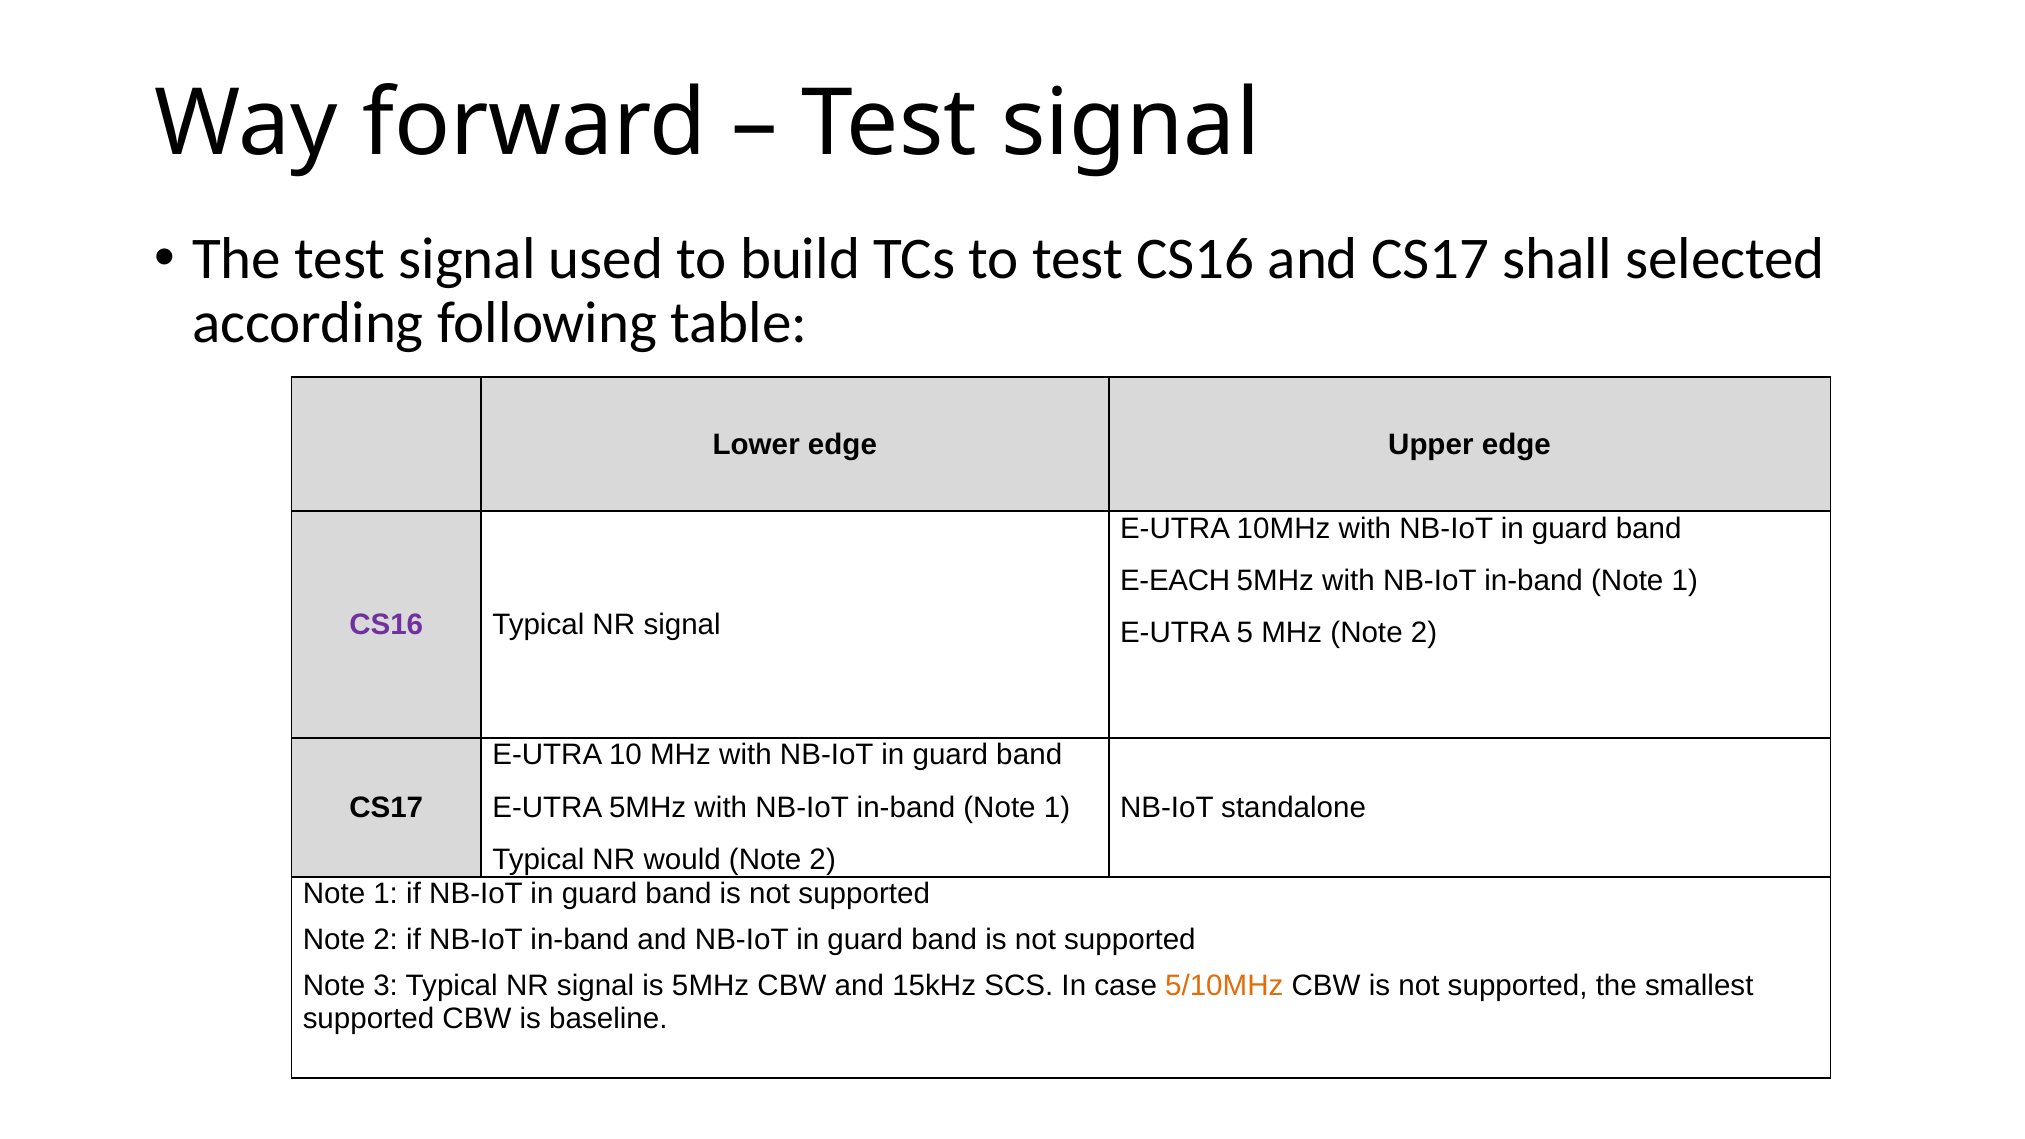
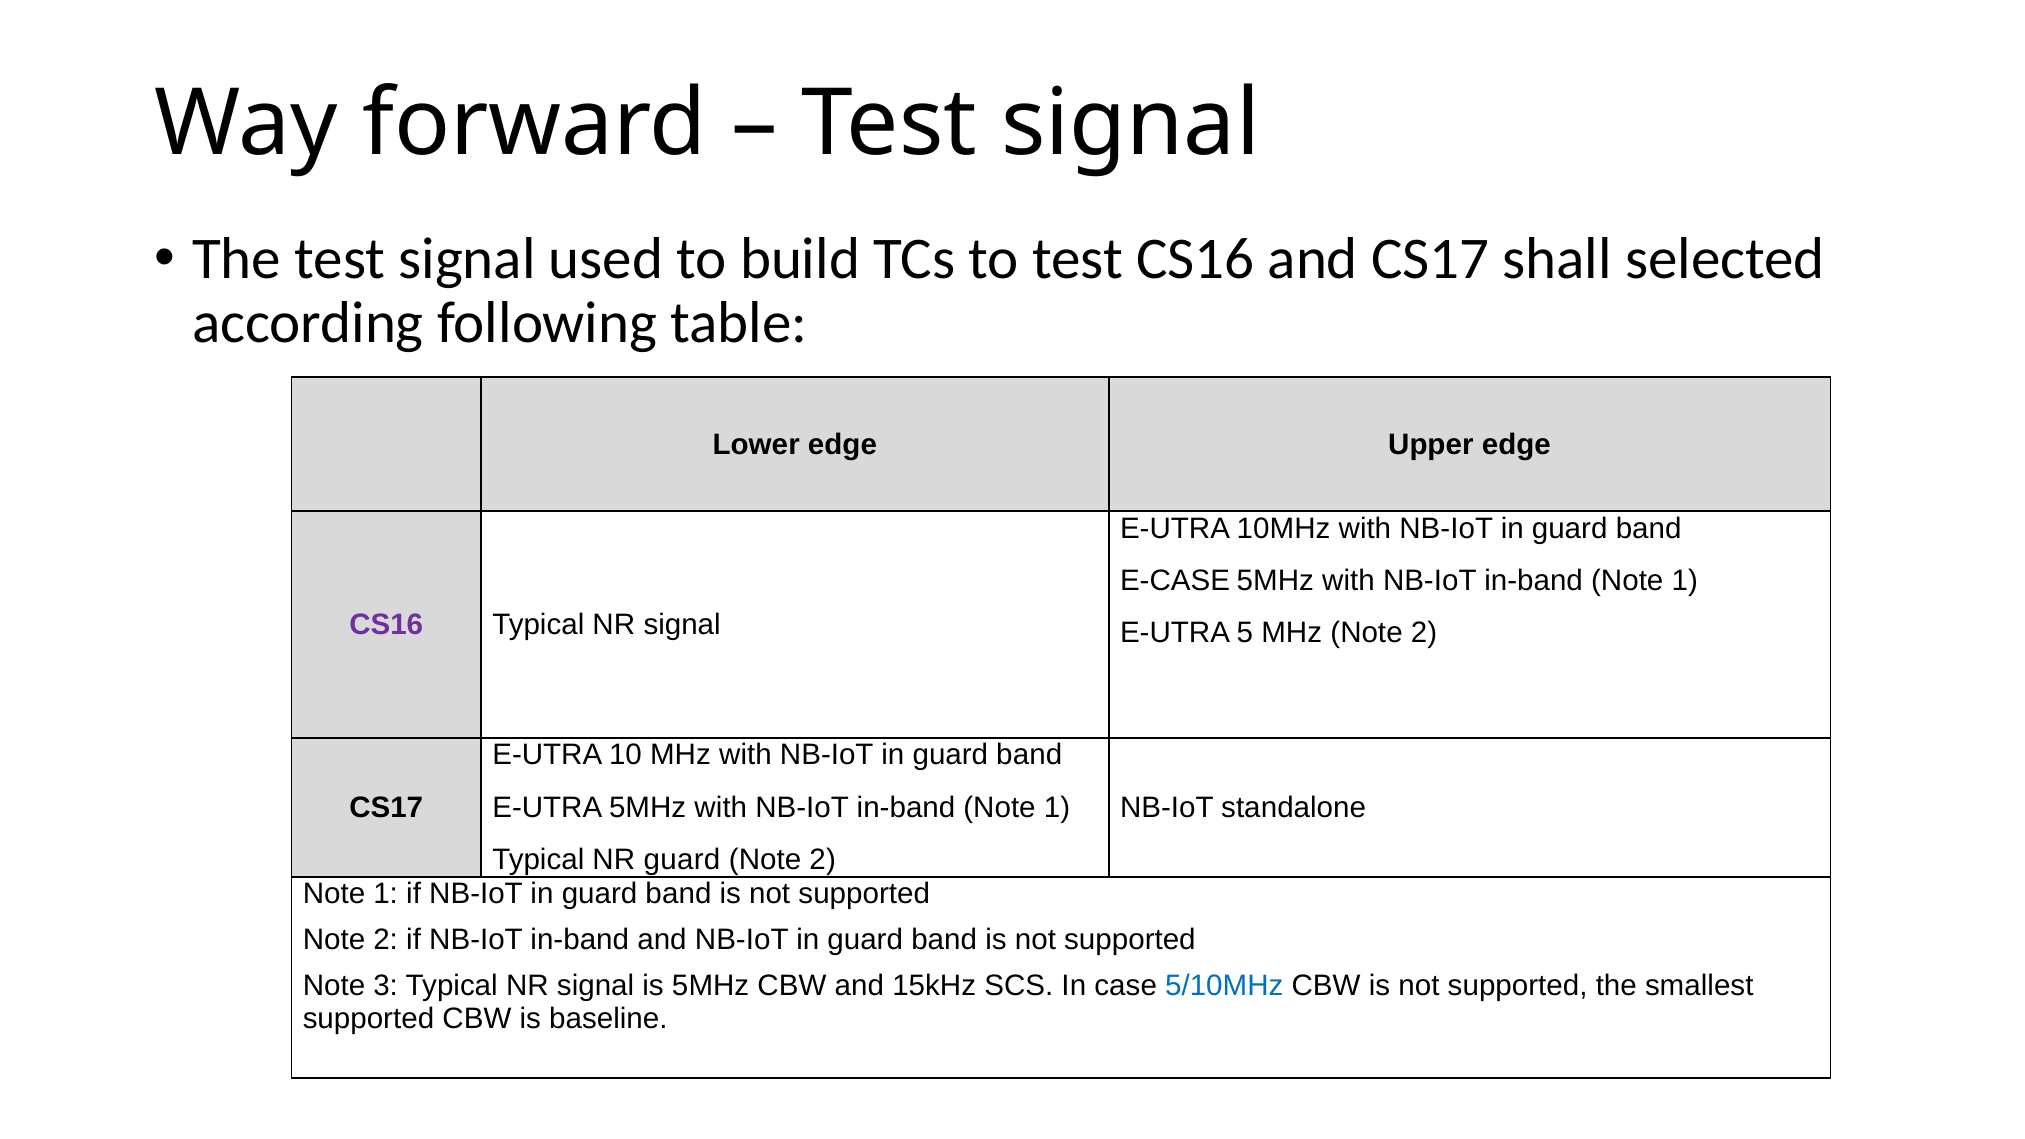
E-EACH: E-EACH -> E-CASE (1175, 581)
NR would: would -> guard (682, 860)
5/10MHz colour: orange -> blue (1224, 986)
